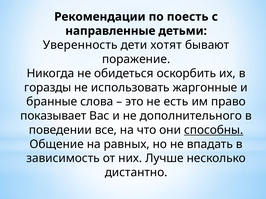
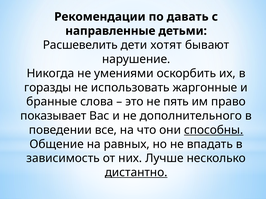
поесть: поесть -> давать (188, 17)
Уверенность: Уверенность -> Расшевелить (80, 45)
поражение: поражение -> нарушение (136, 59)
обидеться: обидеться -> умениями (124, 74)
есть: есть -> пять (176, 102)
дистантно underline: none -> present (136, 173)
